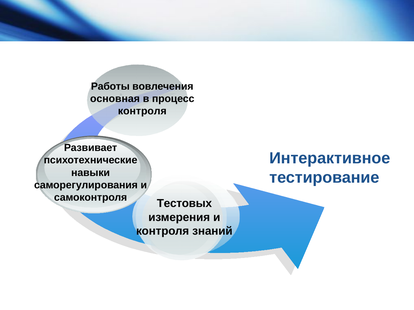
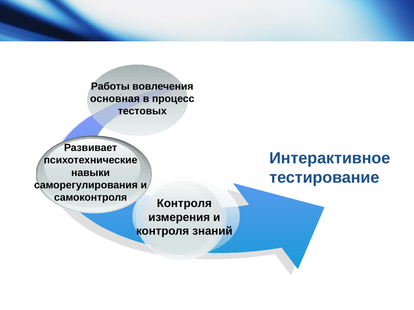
контроля: контроля -> тестовых (142, 111)
Тестовых: Тестовых -> Контроля (184, 204)
